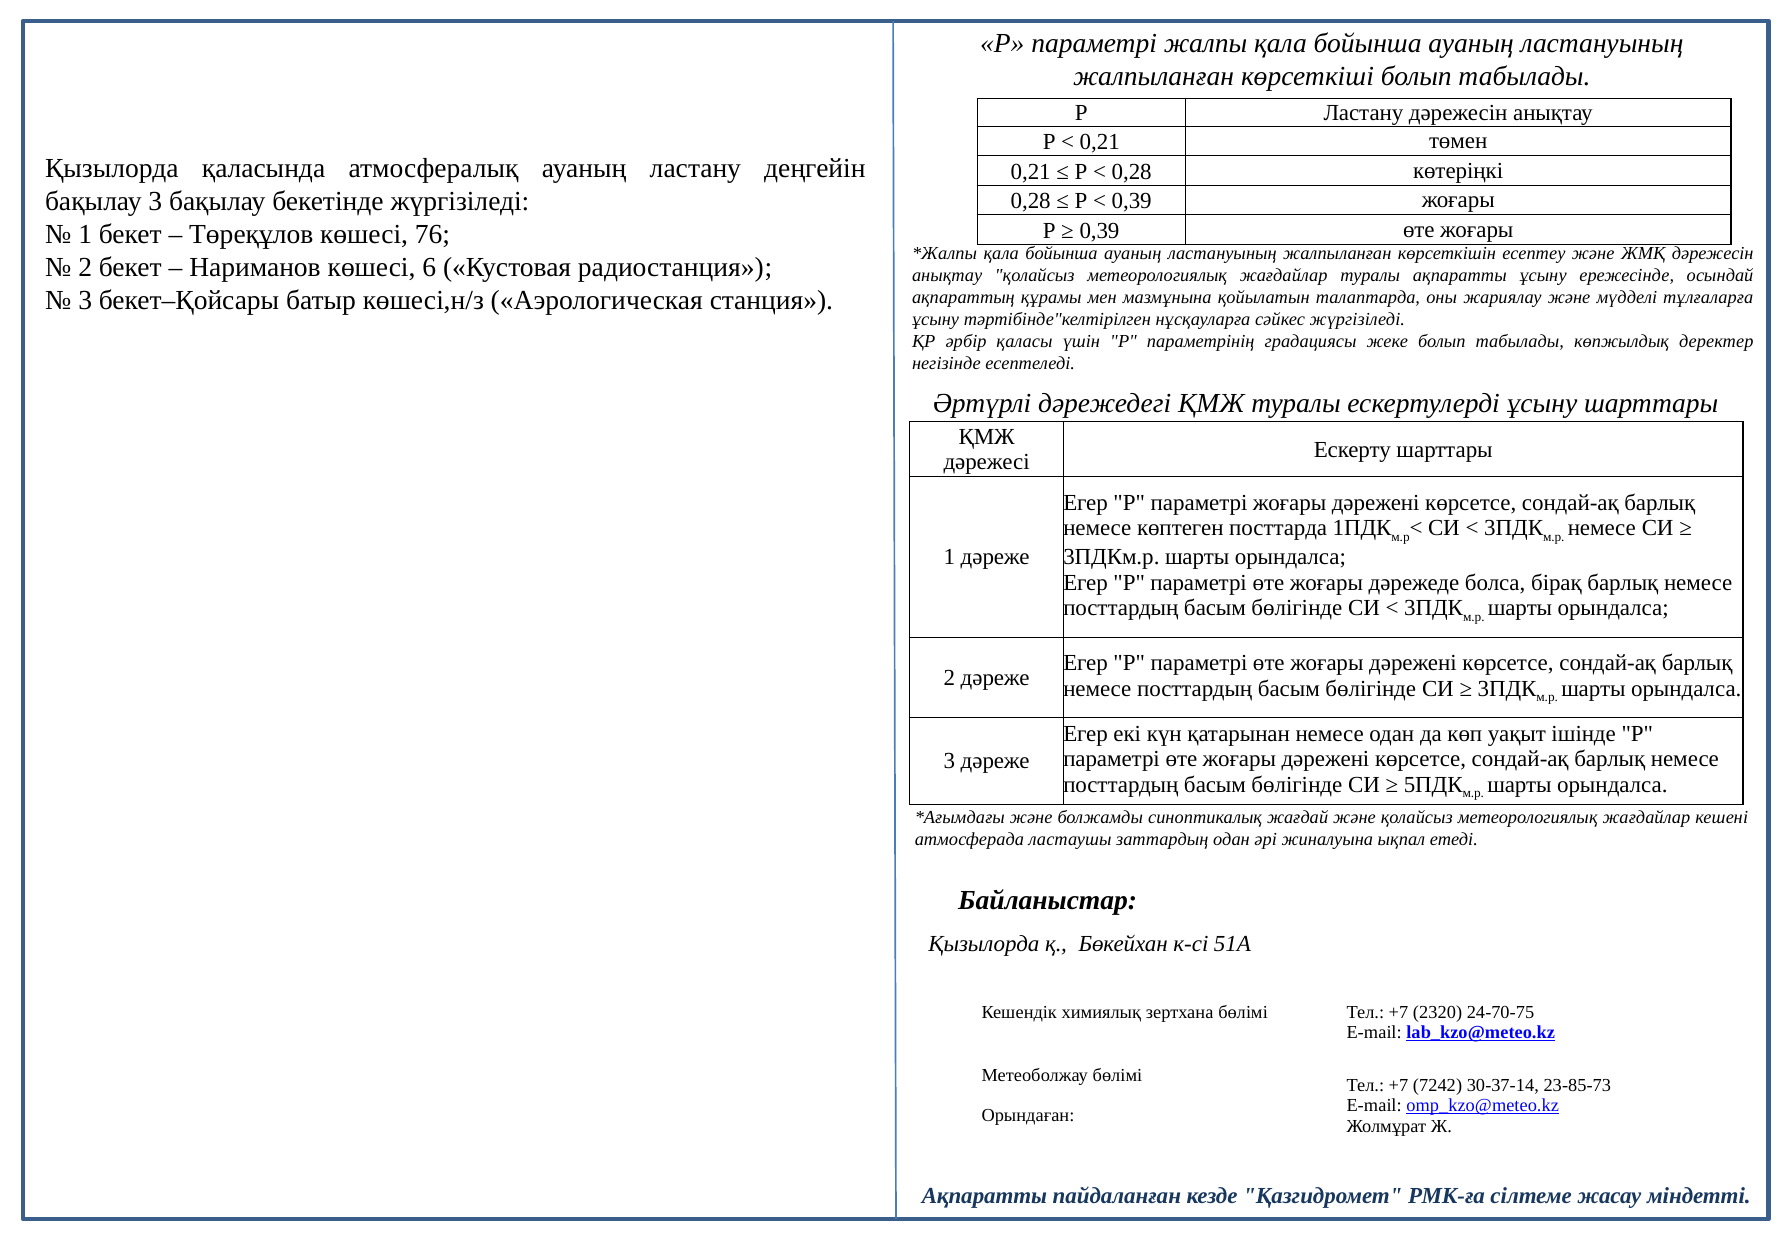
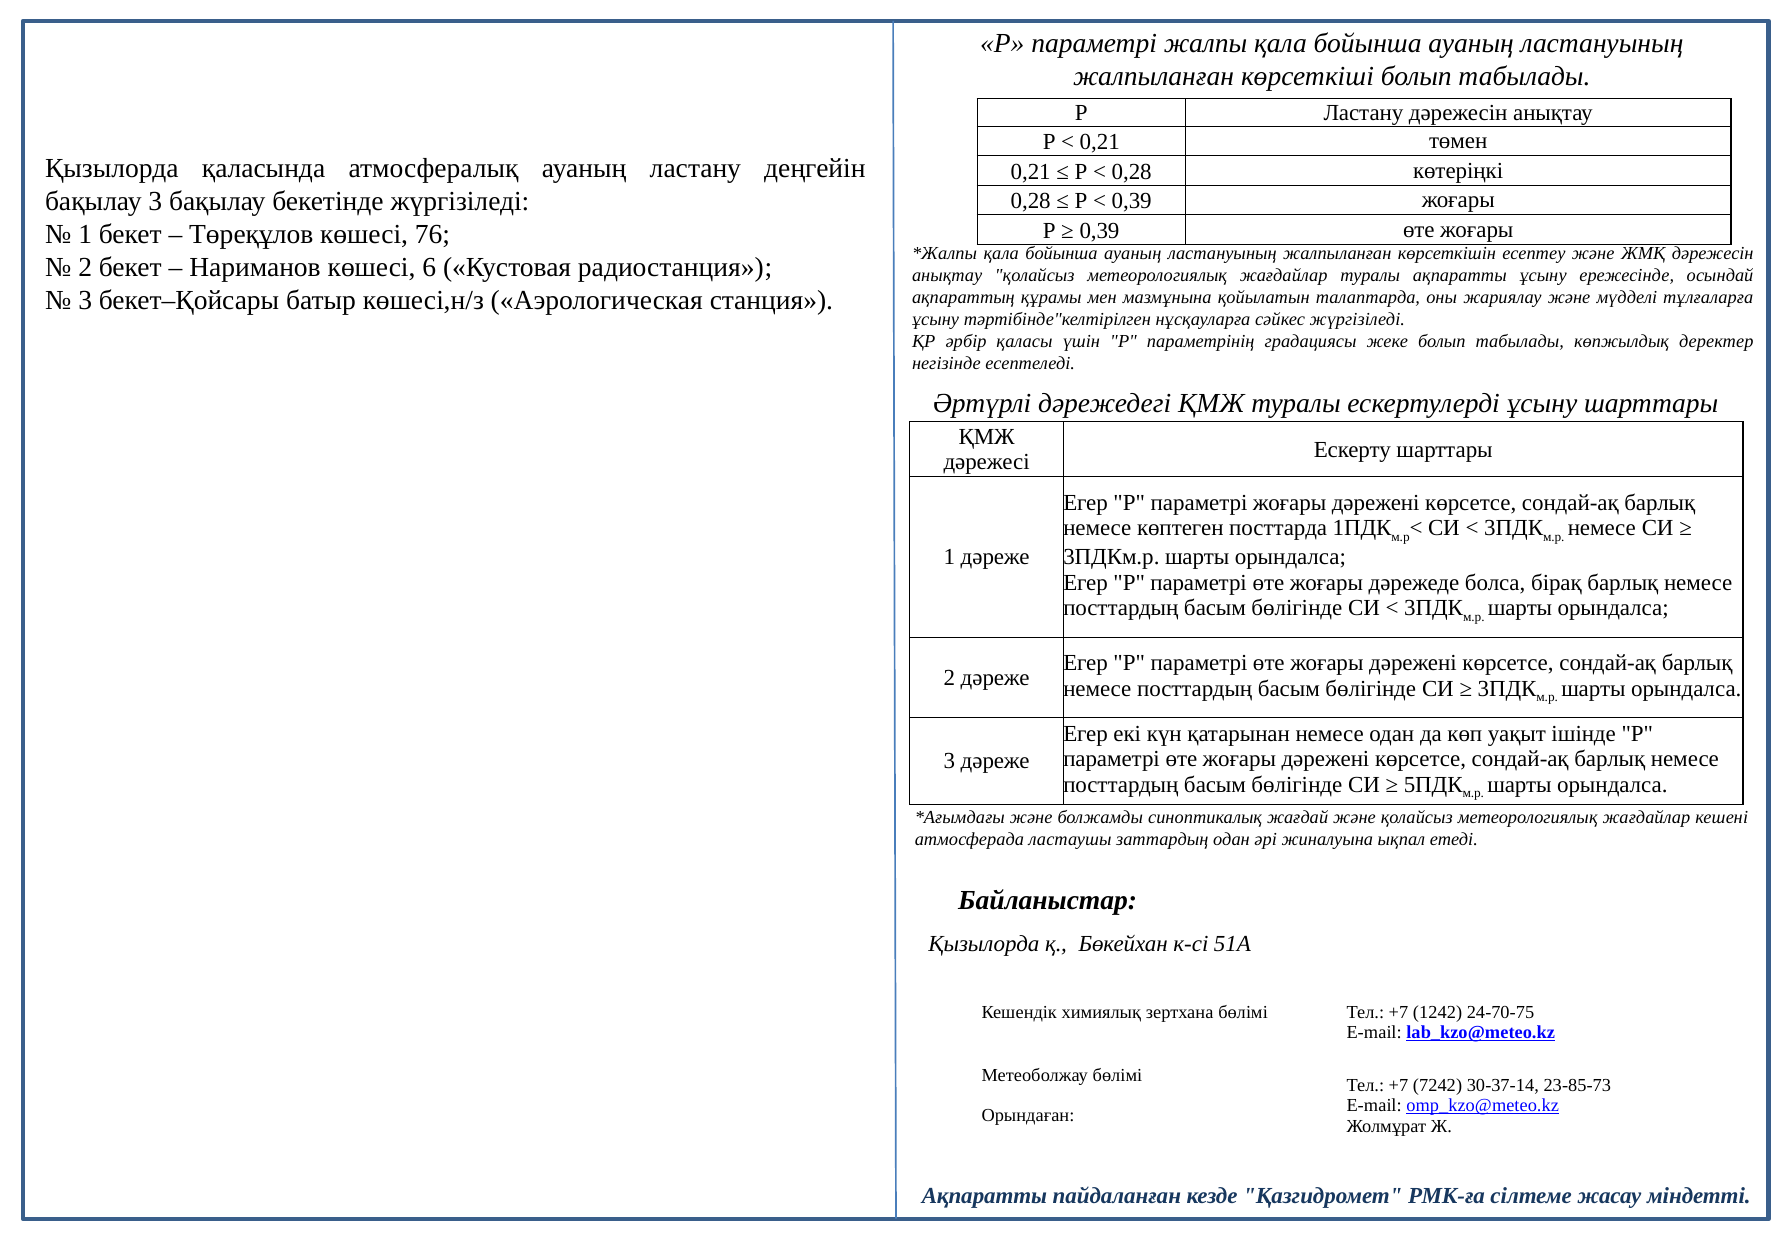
2320: 2320 -> 1242 (1438, 1013)
